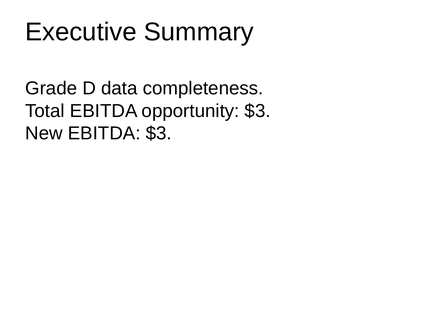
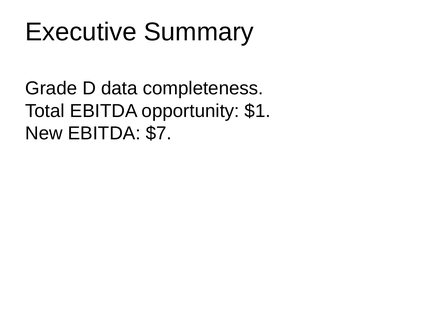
opportunity $3: $3 -> $1 (258, 111)
EBITDA $3: $3 -> $7 (159, 133)
